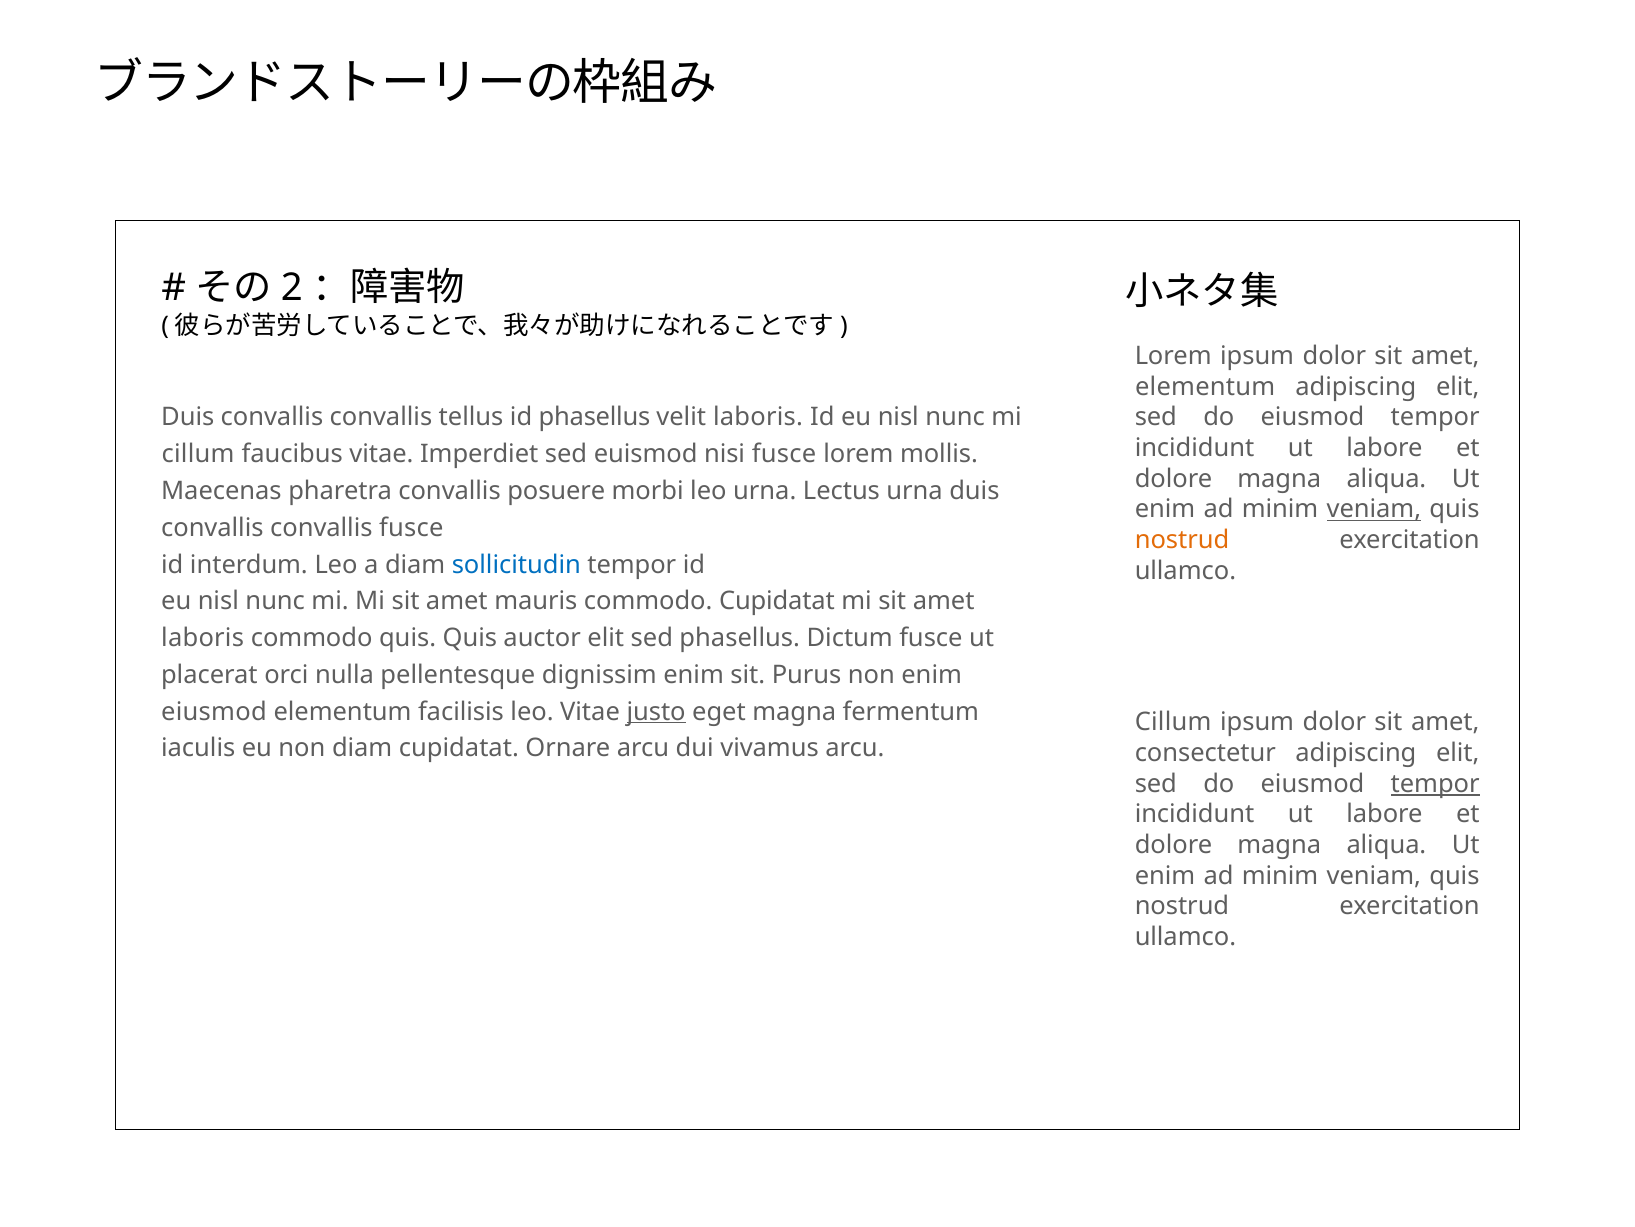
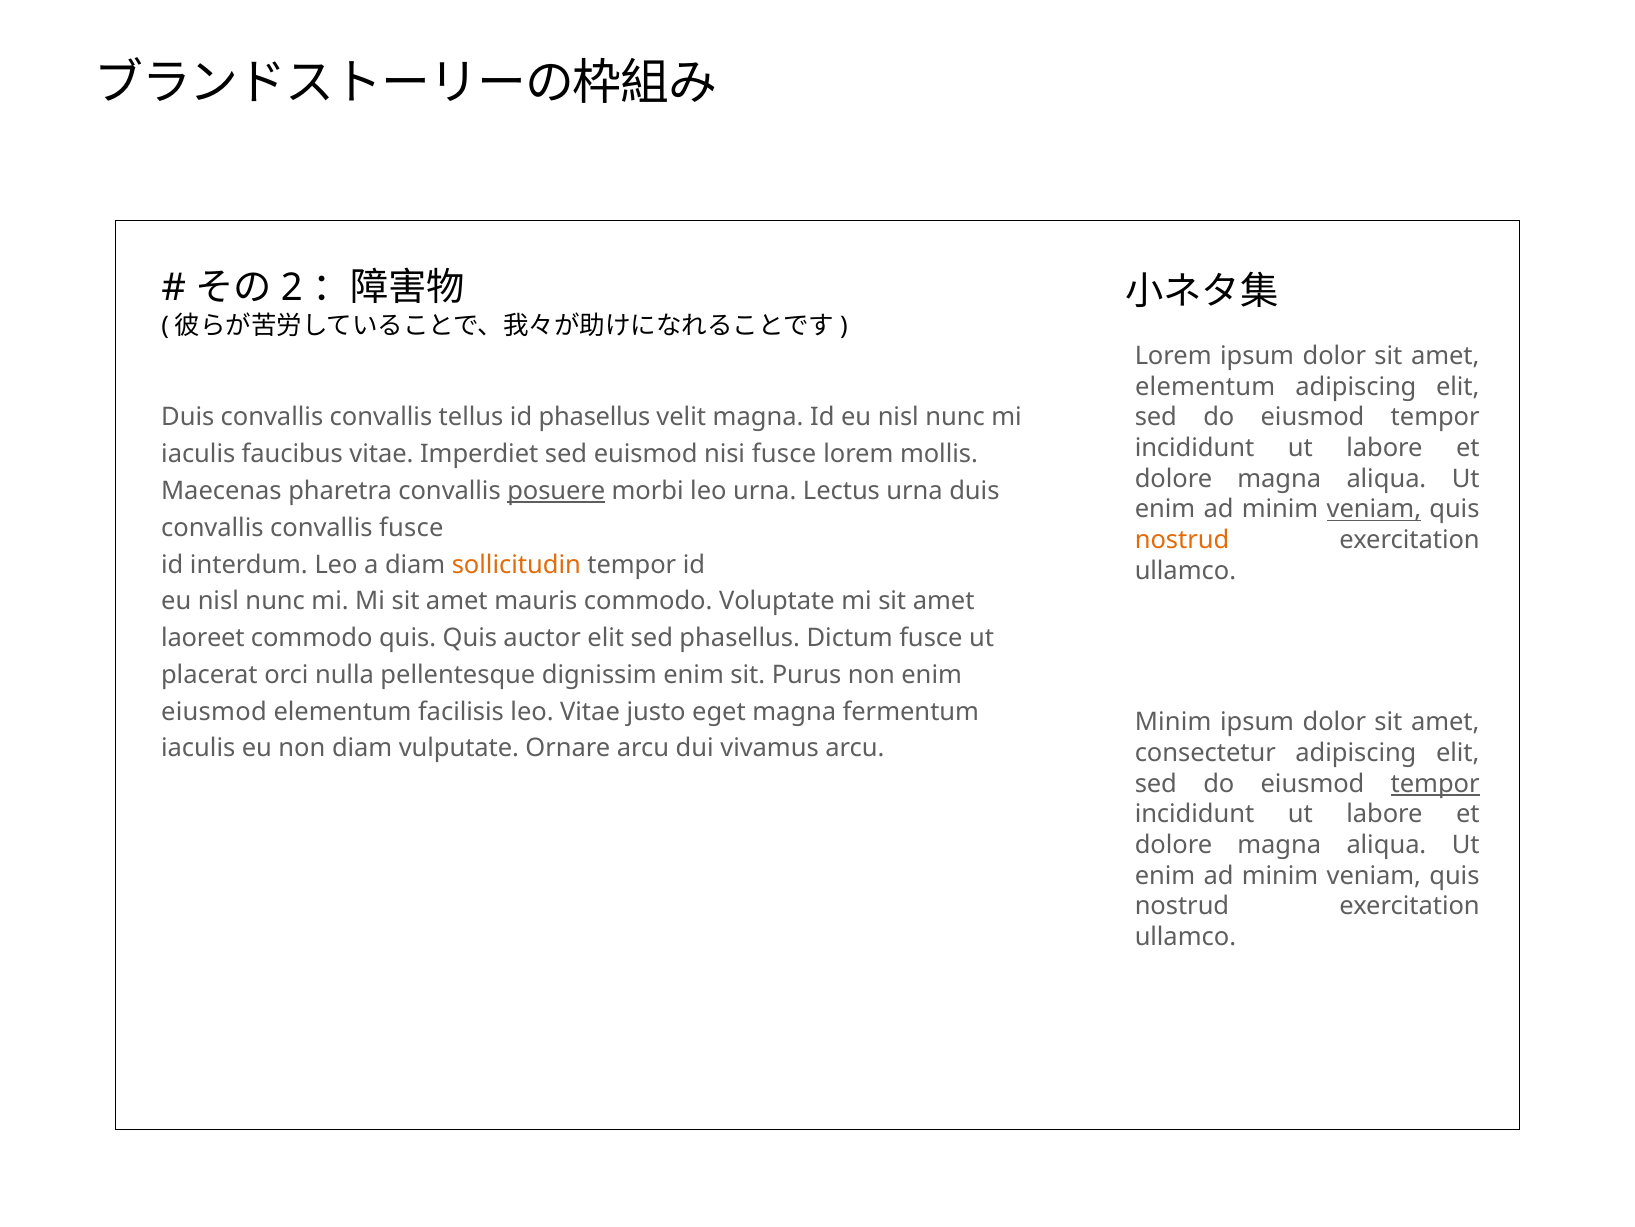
velit laboris: laboris -> magna (758, 417)
cillum: cillum -> iaculis (198, 454)
posuere underline: none -> present (556, 491)
sollicitudin colour: blue -> orange (516, 564)
commodo Cupidatat: Cupidatat -> Voluptate (777, 601)
laboris: laboris -> laoreet (203, 638)
justo underline: present -> none (656, 711)
Cillum: Cillum -> Minim (1173, 722)
diam cupidatat: cupidatat -> vulputate (459, 748)
